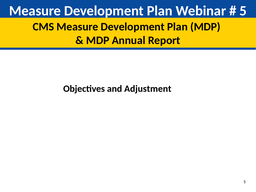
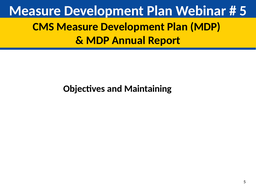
Adjustment: Adjustment -> Maintaining (148, 89)
